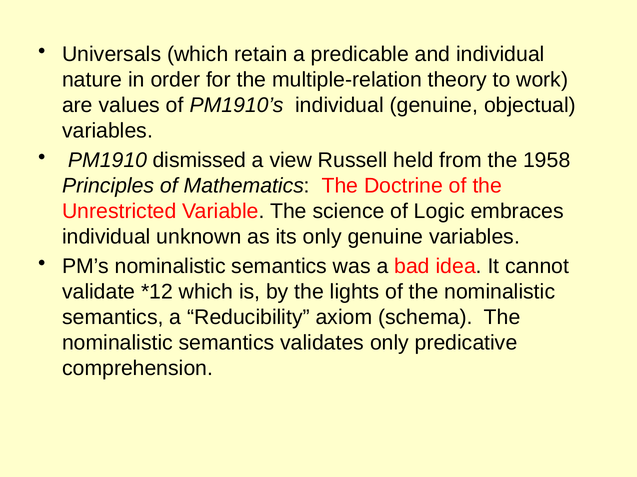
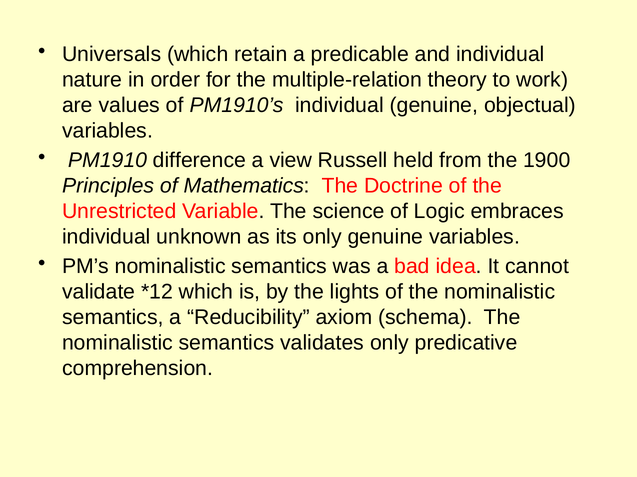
dismissed: dismissed -> difference (199, 161)
1958: 1958 -> 1900 (547, 161)
